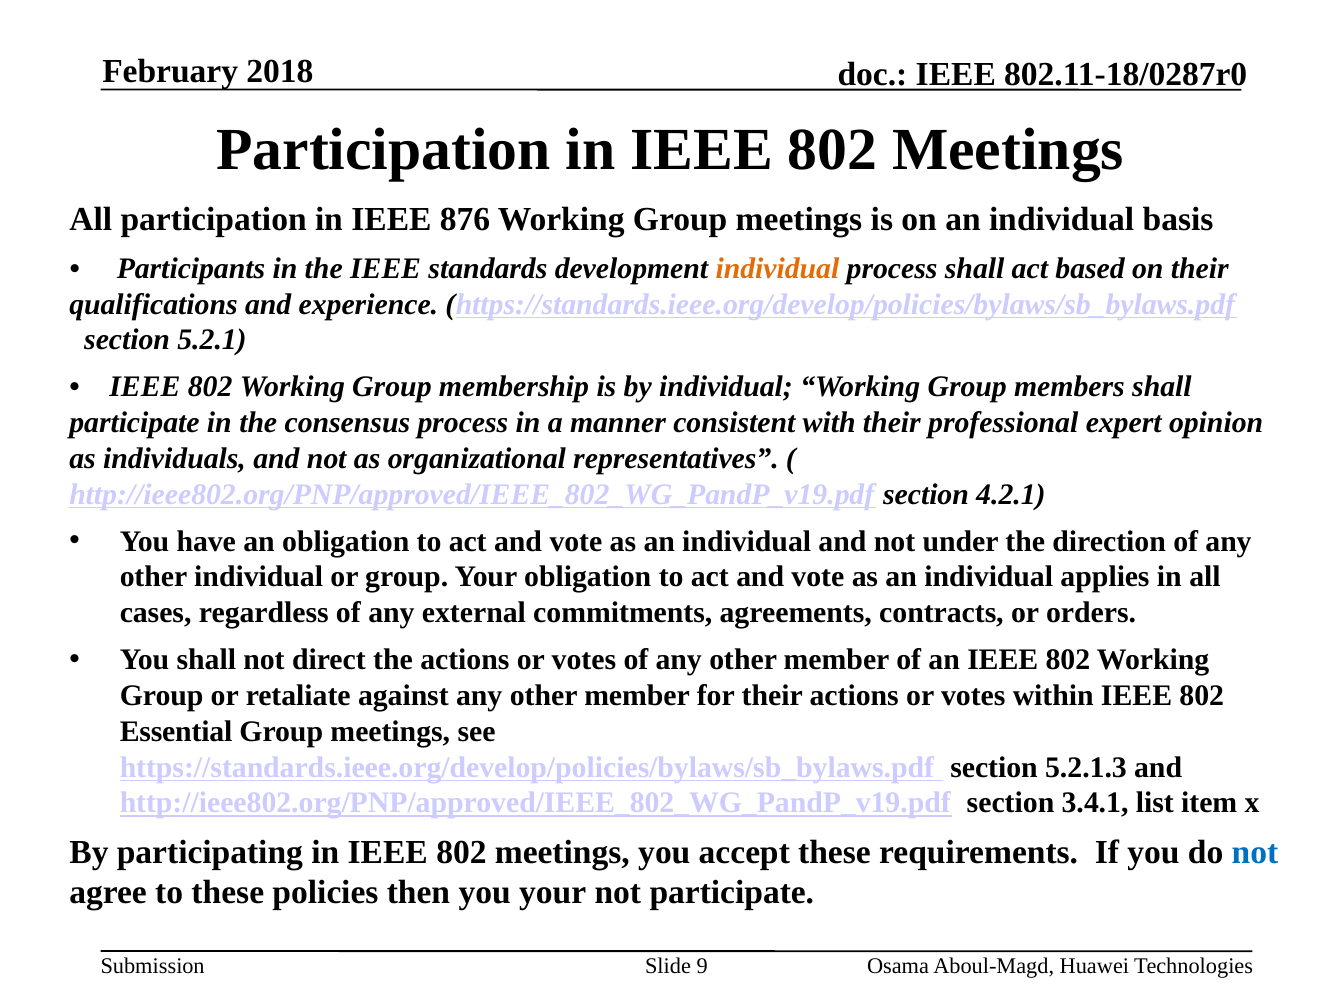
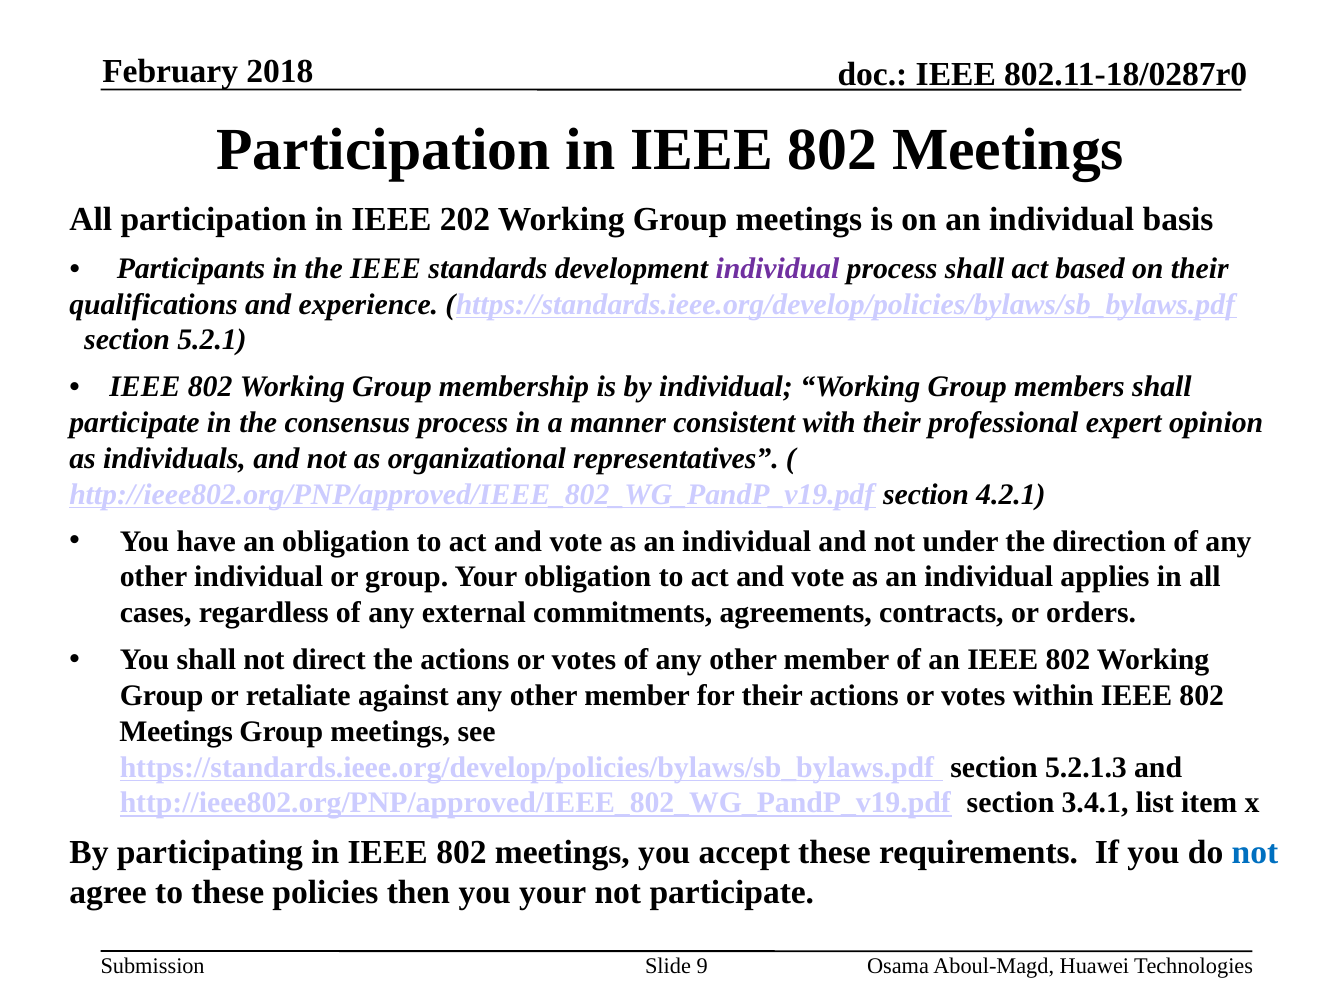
876: 876 -> 202 (465, 219)
individual colour: orange -> purple (777, 268)
Essential: Essential -> Meetings (176, 731)
